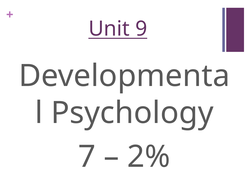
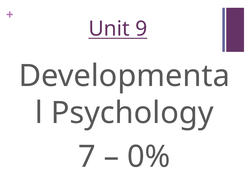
2%: 2% -> 0% (149, 157)
